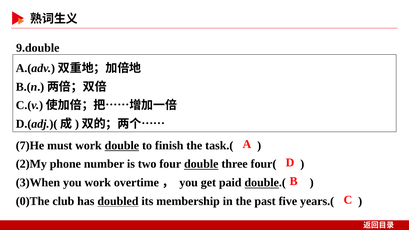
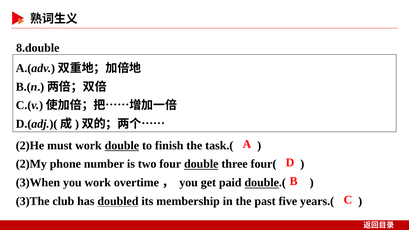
9.double: 9.double -> 8.double (38, 48)
7)He: 7)He -> 2)He (30, 145)
0)The: 0)The -> 3)The (33, 201)
